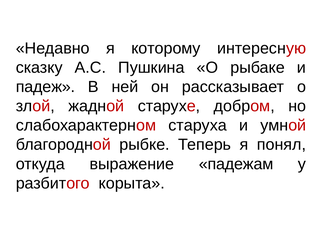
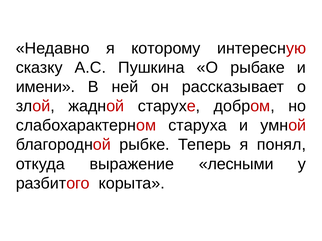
падеж: падеж -> имени (45, 87)
падежам: падежам -> лесными (236, 164)
